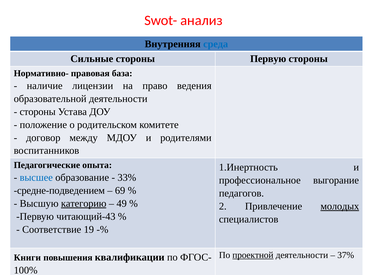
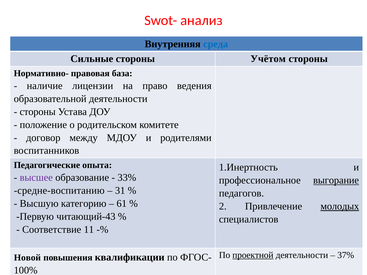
стороны Первую: Первую -> Учётом (268, 59)
высшее colour: blue -> purple (36, 178)
выгорание underline: none -> present (336, 180)
средне-подведением: средне-подведением -> средне-воспитанию (59, 191)
69: 69 -> 31 (120, 191)
категорию underline: present -> none (84, 204)
49: 49 -> 61 (122, 204)
19: 19 -> 11 (89, 230)
Книги: Книги -> Новой (27, 258)
